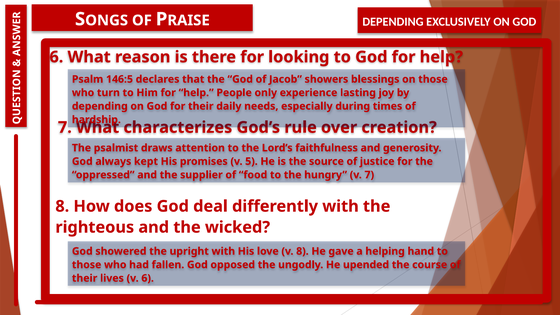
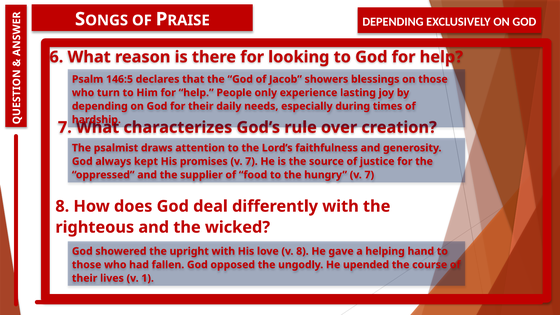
promises v 5: 5 -> 7 (251, 161)
v 6: 6 -> 1 (148, 278)
